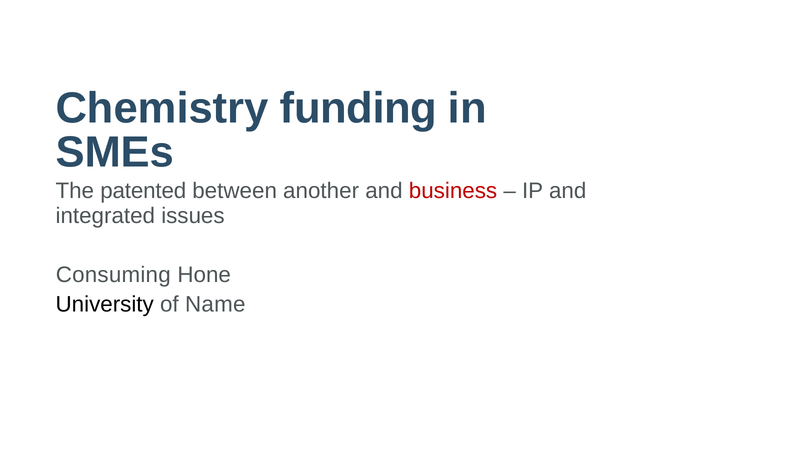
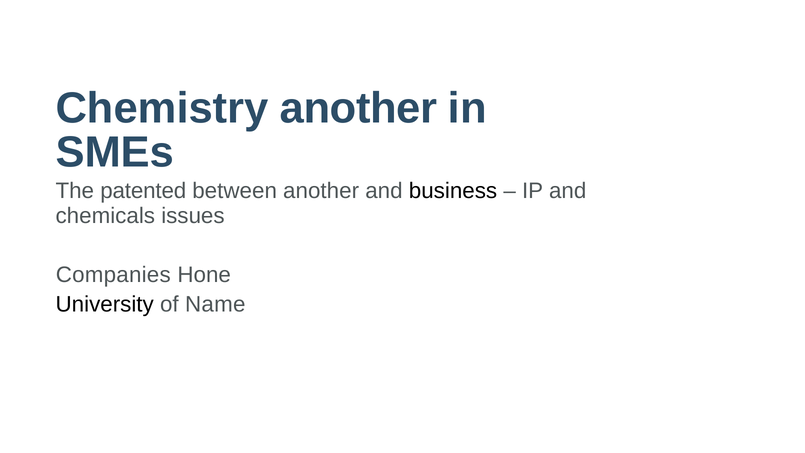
Chemistry funding: funding -> another (358, 108)
business colour: red -> black (453, 191)
integrated: integrated -> chemicals (105, 216)
Consuming: Consuming -> Companies (113, 275)
